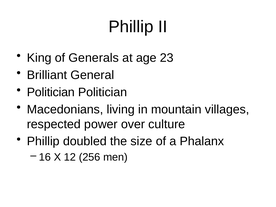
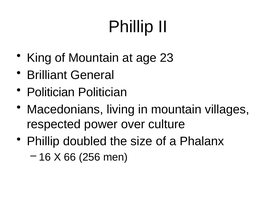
of Generals: Generals -> Mountain (94, 58)
12: 12 -> 66 (70, 157)
